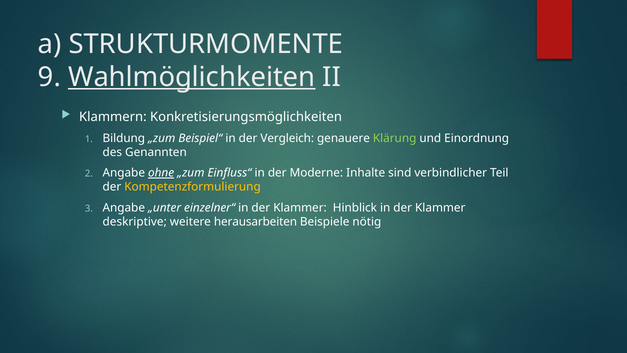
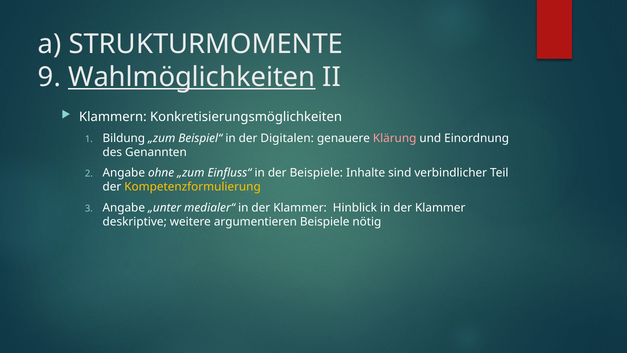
Vergleich: Vergleich -> Digitalen (287, 138)
Klärung colour: light green -> pink (395, 138)
ohne underline: present -> none (161, 173)
der Moderne: Moderne -> Beispiele (316, 173)
einzelner“: einzelner“ -> medialer“ (210, 208)
herausarbeiten: herausarbeiten -> argumentieren (255, 222)
